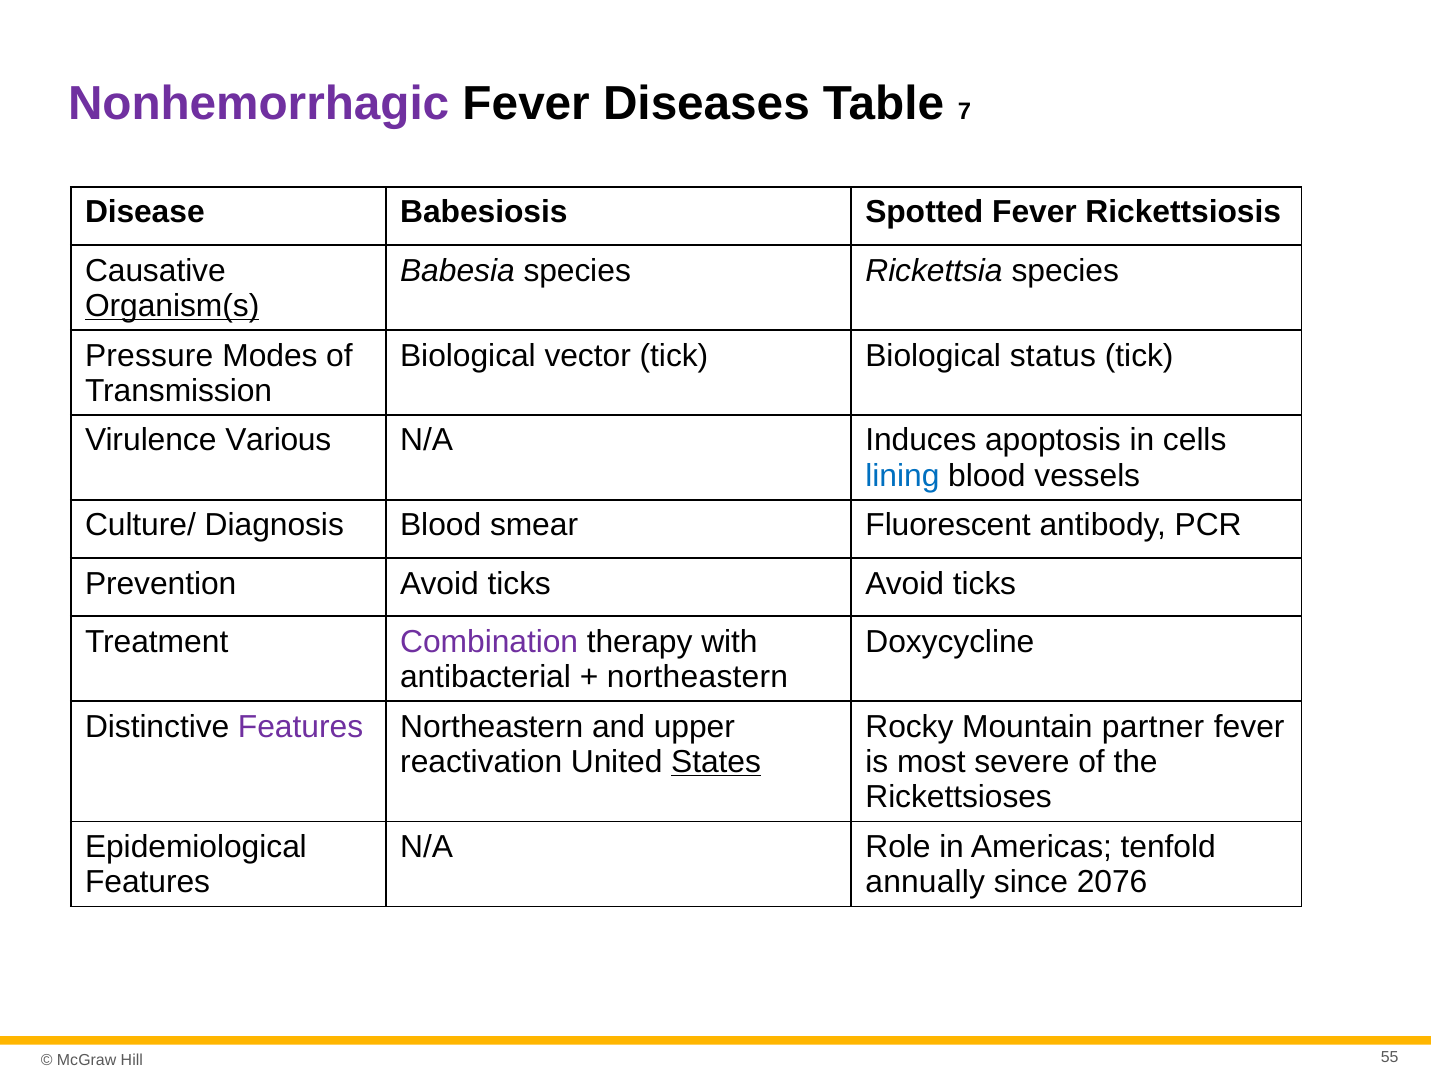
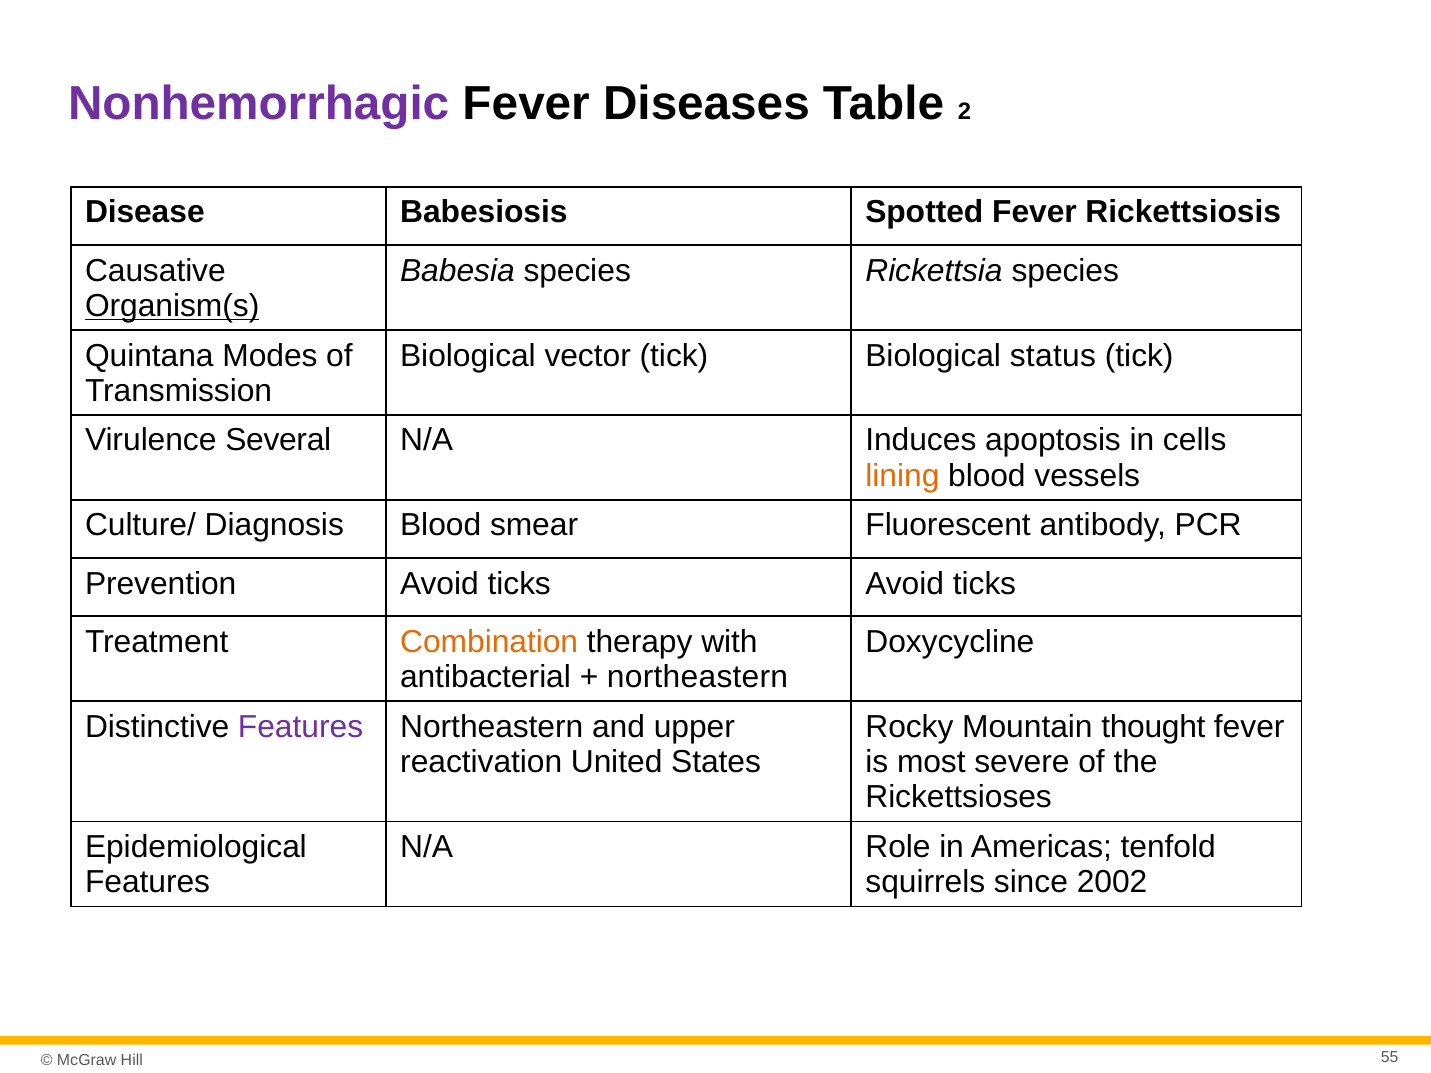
7: 7 -> 2 (964, 112)
Pressure: Pressure -> Quintana (149, 356)
Various: Various -> Several (278, 441)
lining colour: blue -> orange (902, 476)
Combination colour: purple -> orange (489, 642)
partner: partner -> thought (1153, 727)
States underline: present -> none (716, 762)
annually: annually -> squirrels (925, 882)
2076: 2076 -> 2002 (1112, 882)
